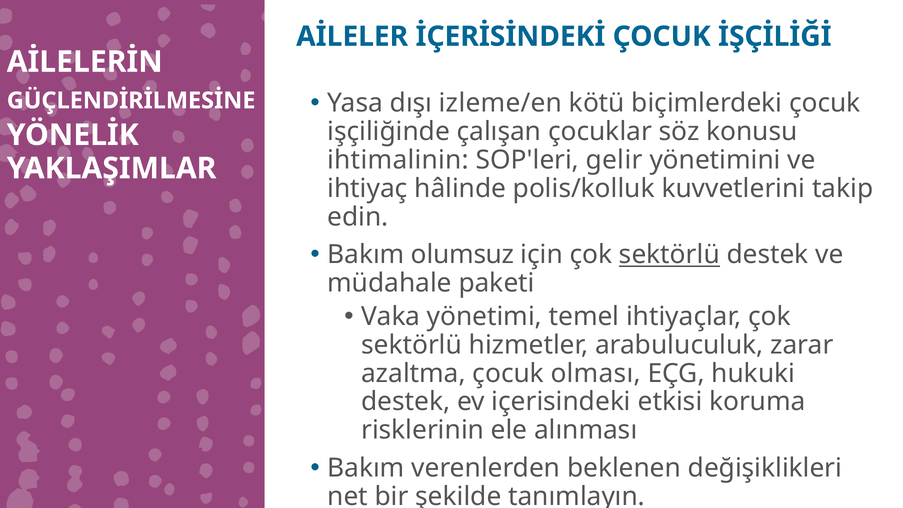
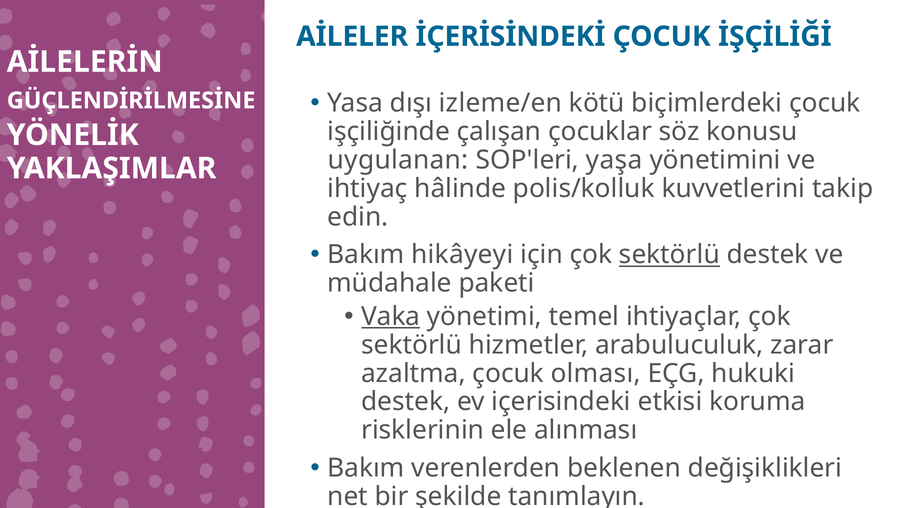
ihtimalinin: ihtimalinin -> uygulanan (398, 160)
gelir: gelir -> yaşa (614, 160)
olumsuz: olumsuz -> hikâyeyi (462, 255)
Vaka underline: none -> present (391, 316)
